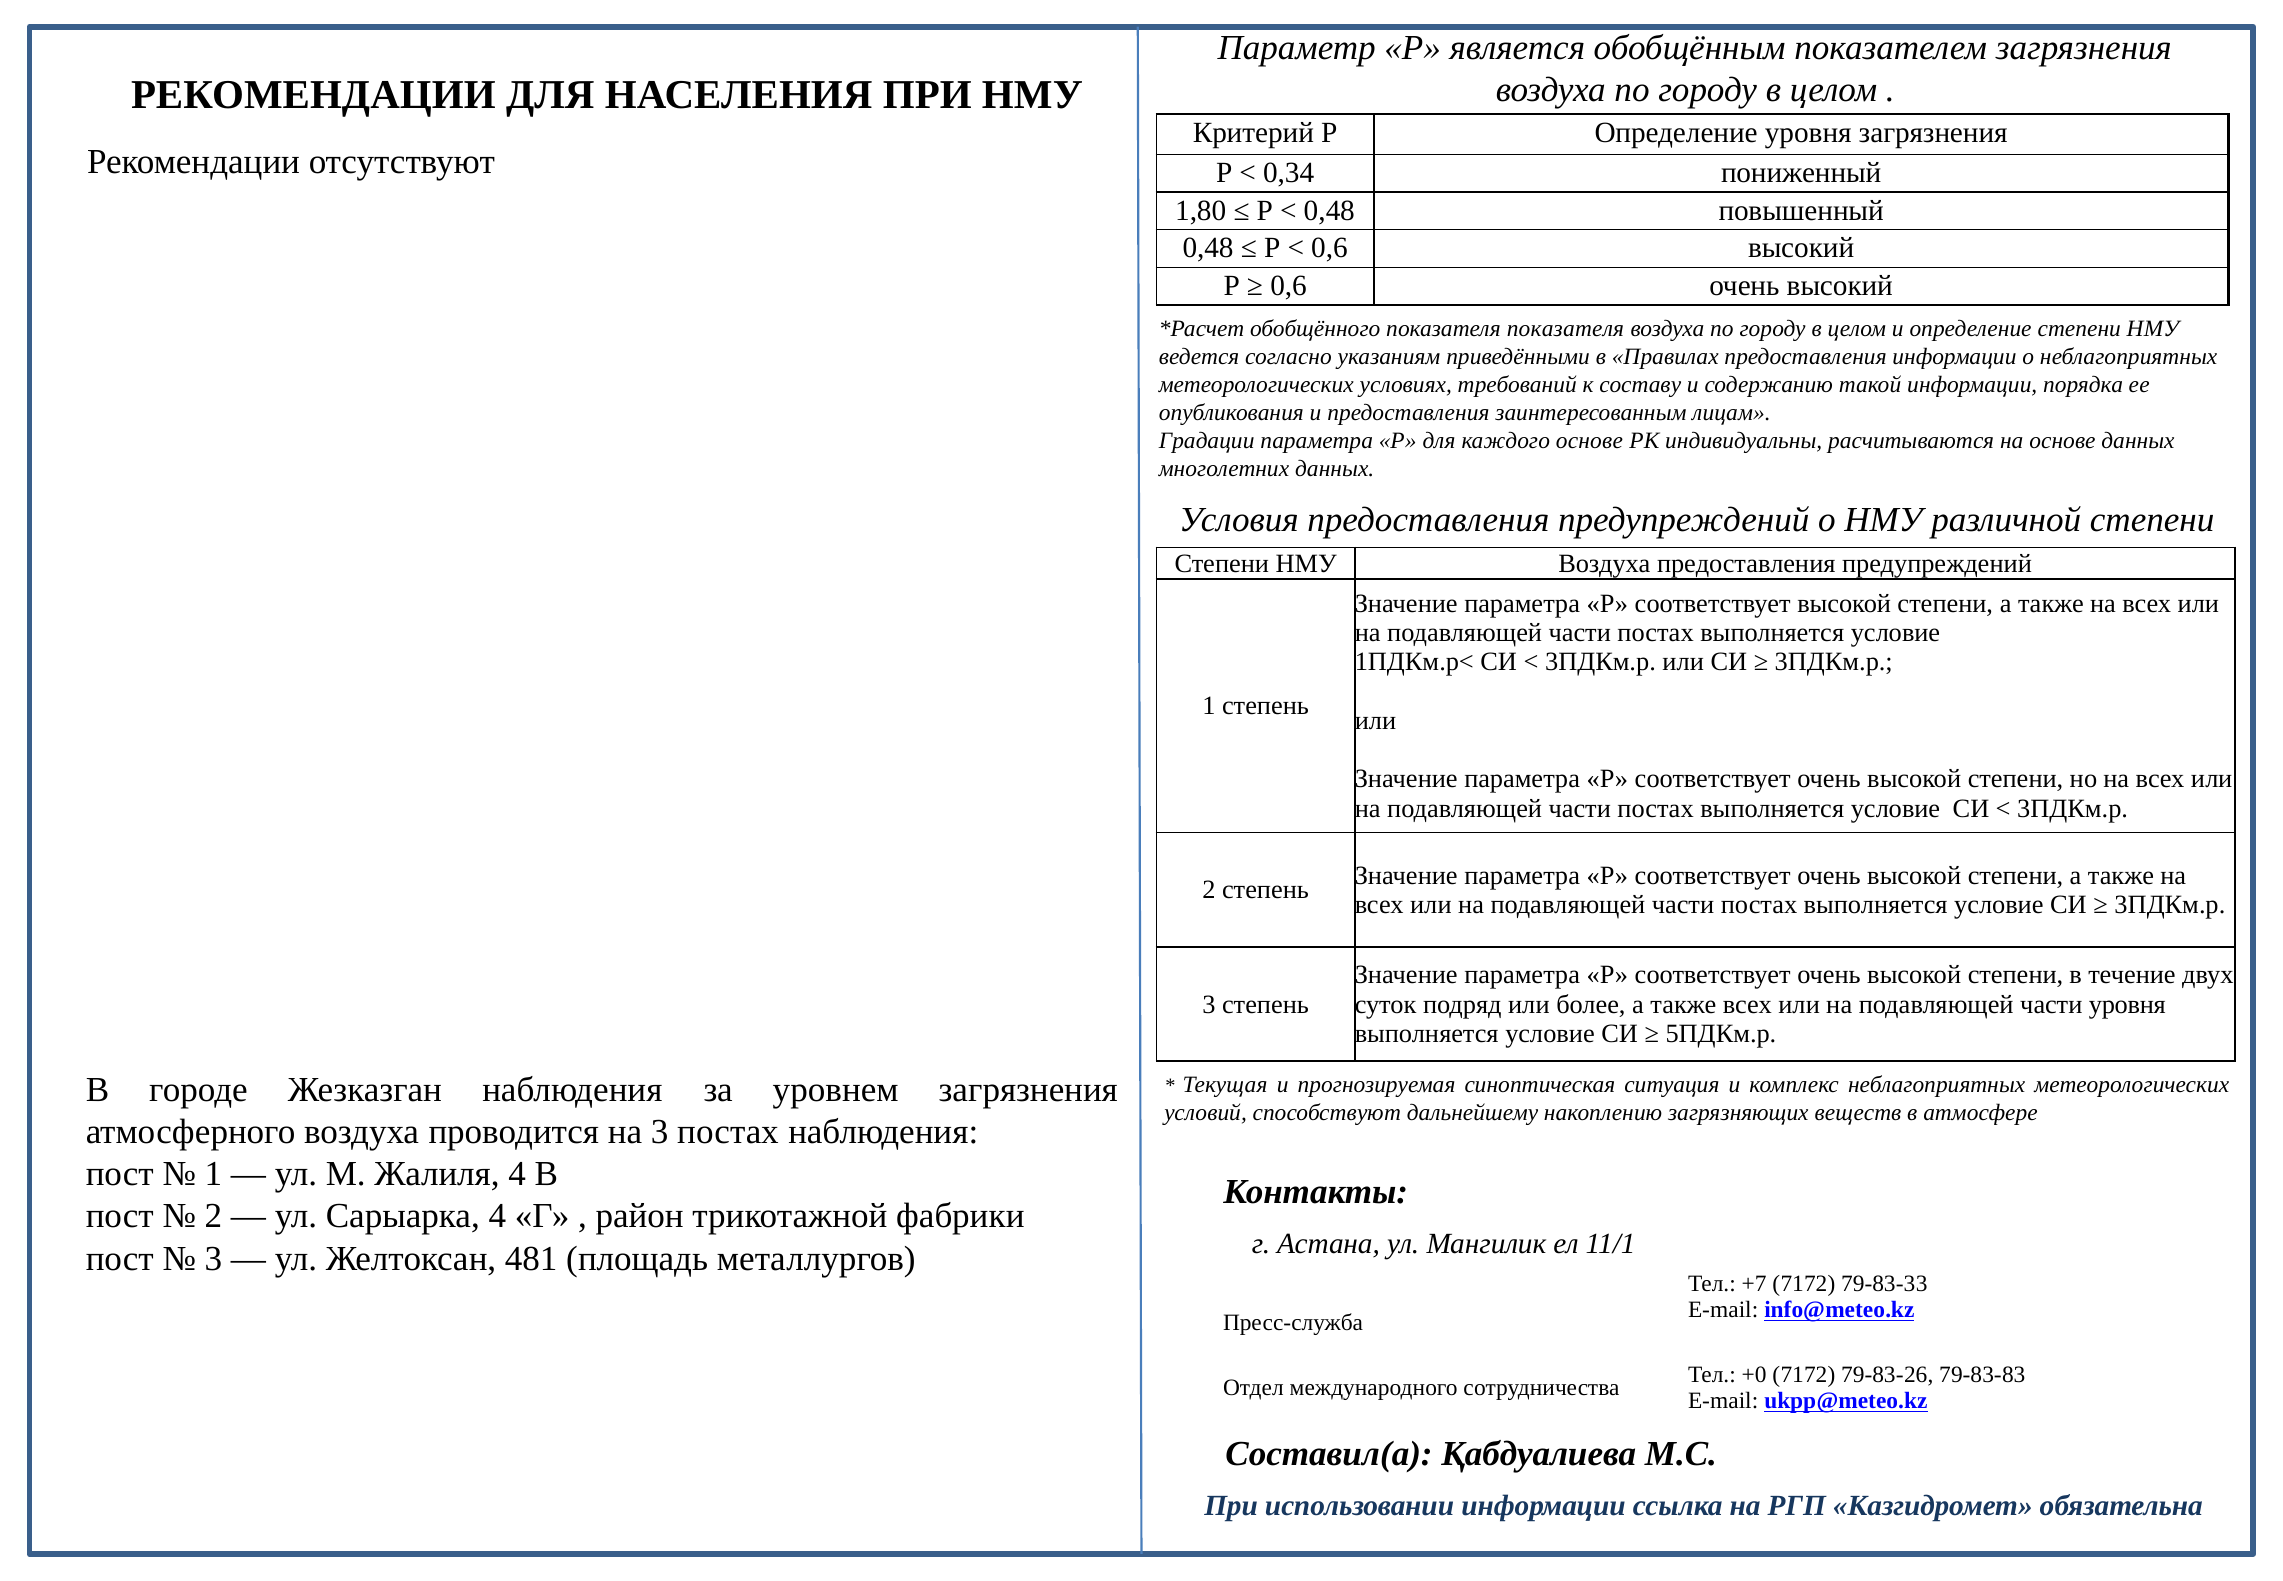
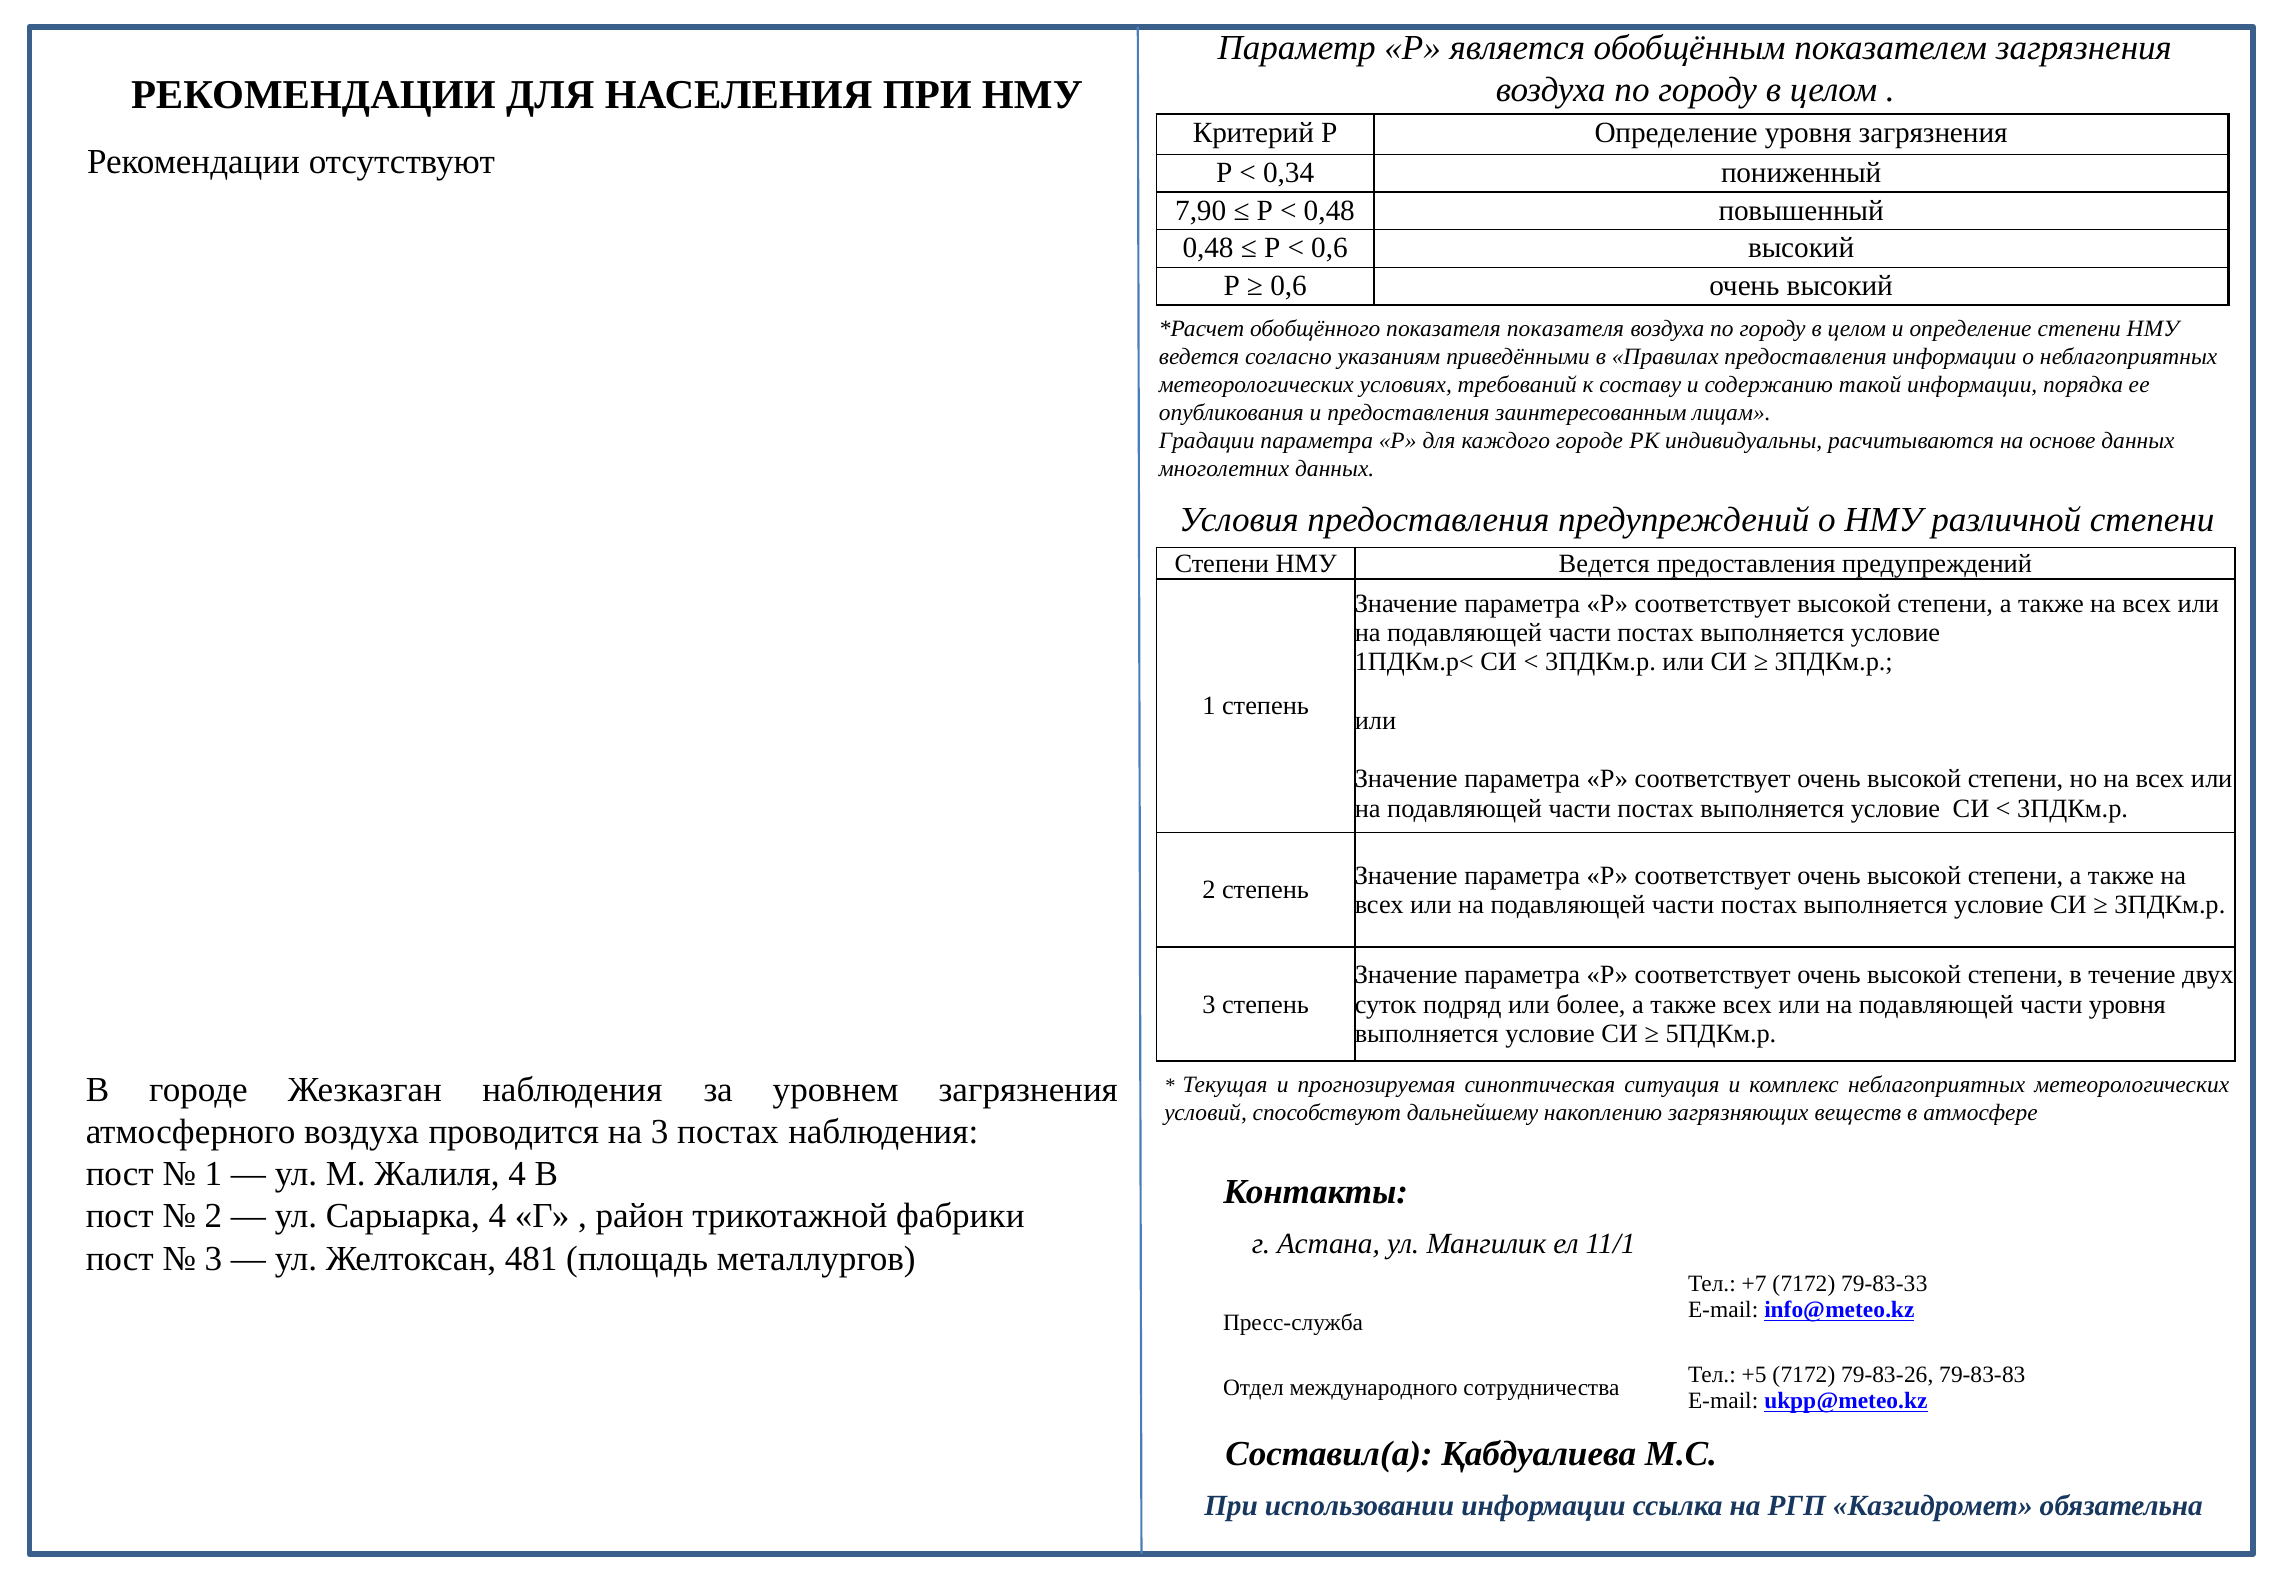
1,80: 1,80 -> 7,90 (1201, 210)
каждого основе: основе -> городе (1589, 441)
Воздуха: Воздуха -> Ведется (1604, 563)
+0: +0 -> +5 (1754, 1375)
